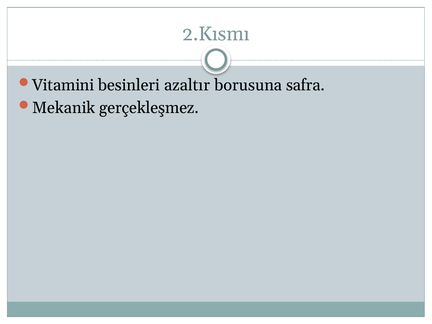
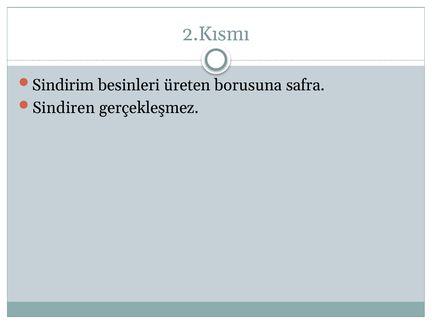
Vitamini: Vitamini -> Sindirim (63, 85)
azaltır: azaltır -> üreten (187, 85)
Mekanik: Mekanik -> Sindiren (64, 108)
